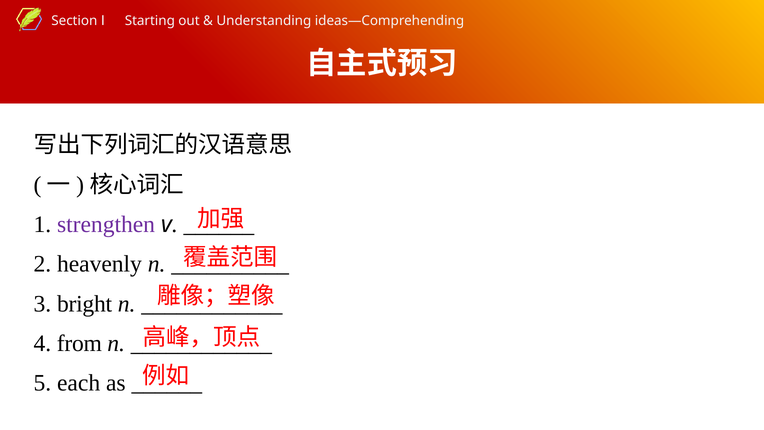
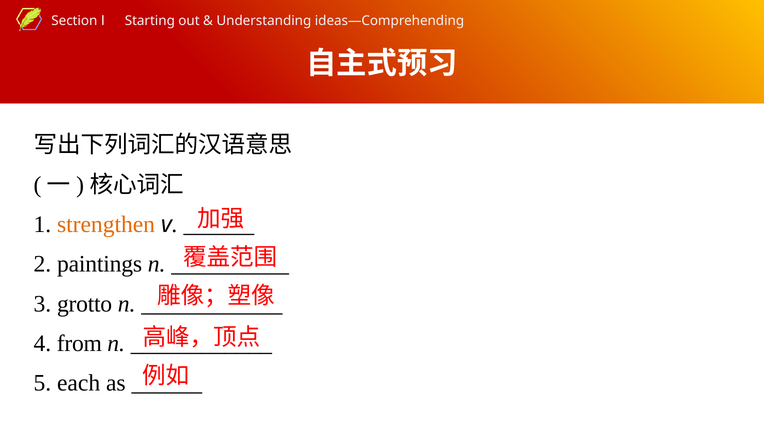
strengthen colour: purple -> orange (106, 224)
heavenly: heavenly -> paintings (100, 264)
bright: bright -> grotto (85, 304)
